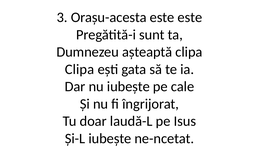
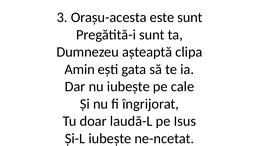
este este: este -> sunt (190, 17)
Clipa: Clipa -> Amin (80, 69)
